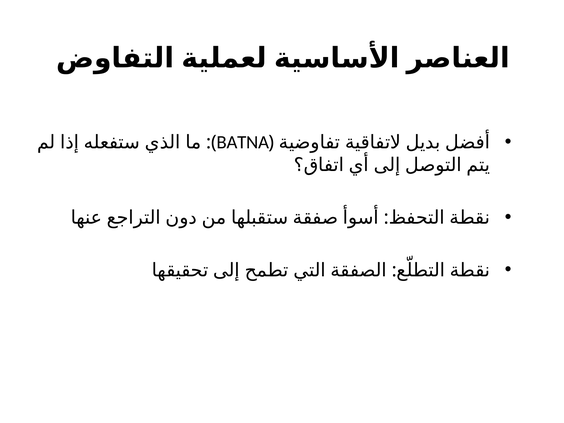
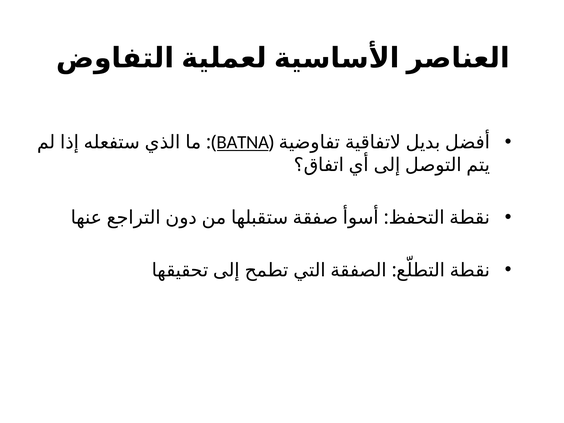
BATNA underline: none -> present (243, 142)
